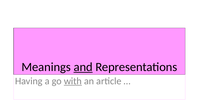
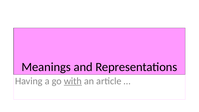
and underline: present -> none (83, 67)
